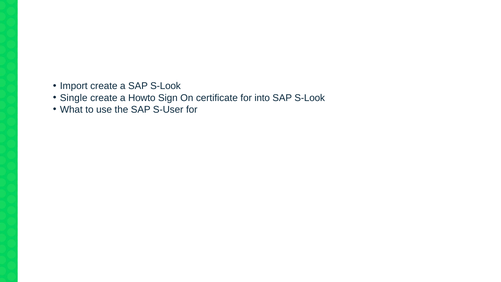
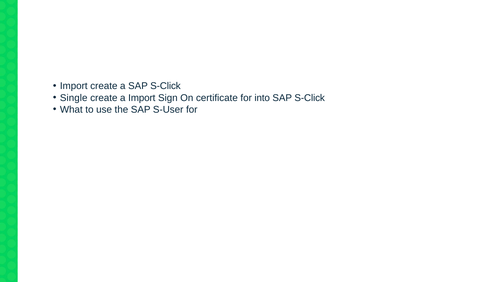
a SAP S-Look: S-Look -> S-Click (165, 86)
a Howto: Howto -> Import (142, 98)
S-Look: S-Look -> S-Click (310, 98)
